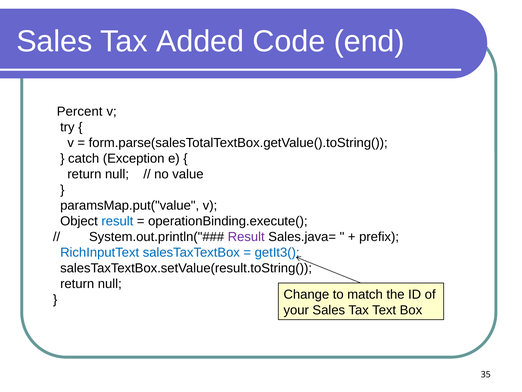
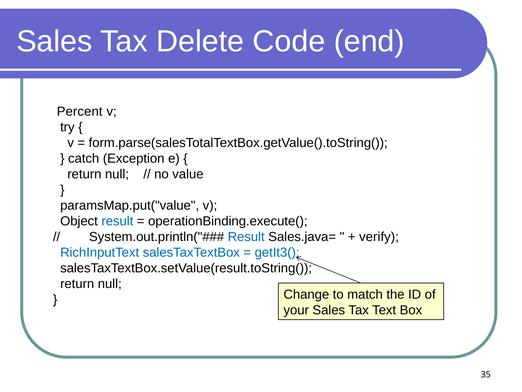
Added: Added -> Delete (200, 41)
Result colour: purple -> blue (246, 237)
prefix: prefix -> verify (379, 237)
